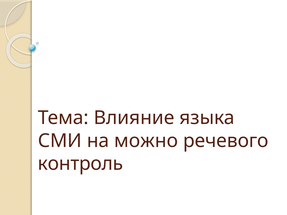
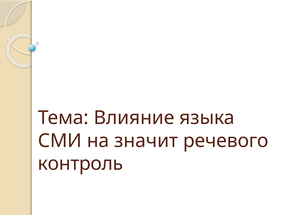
можно: можно -> значит (146, 141)
